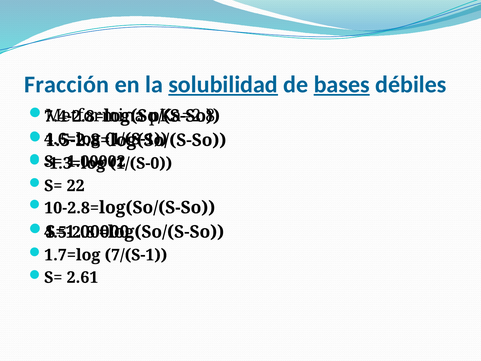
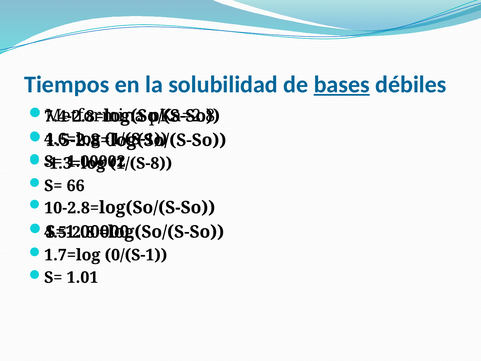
Fracción: Fracción -> Tiempos (67, 84)
solubilidad underline: present -> none (223, 84)
1/(S-0: 1/(S-0 -> 1/(S-8 (141, 163)
22: 22 -> 66 (76, 186)
7/(S-1: 7/(S-1 -> 0/(S-1 (136, 255)
2.61: 2.61 -> 1.01 (82, 277)
